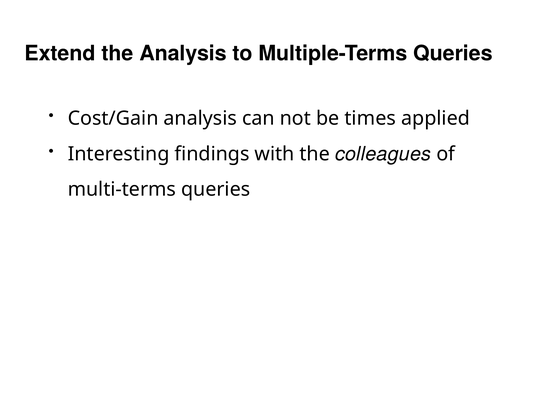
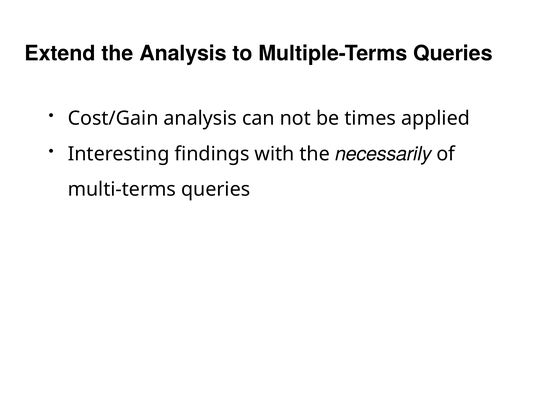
colleagues: colleagues -> necessarily (383, 154)
